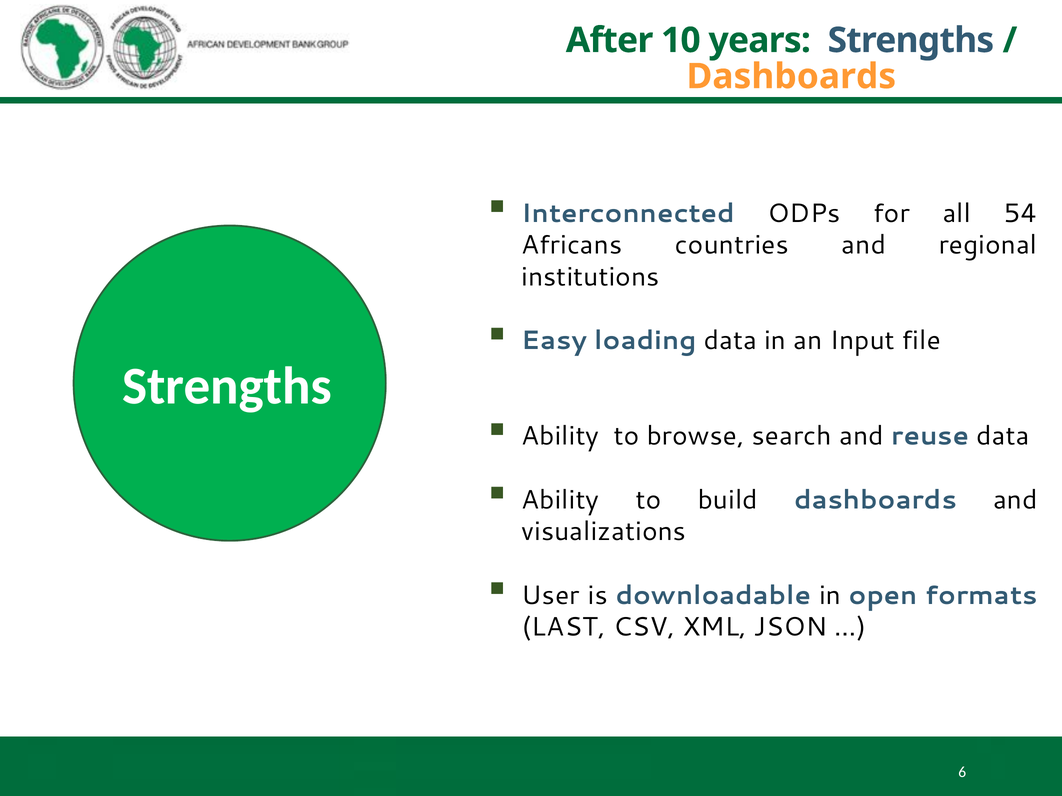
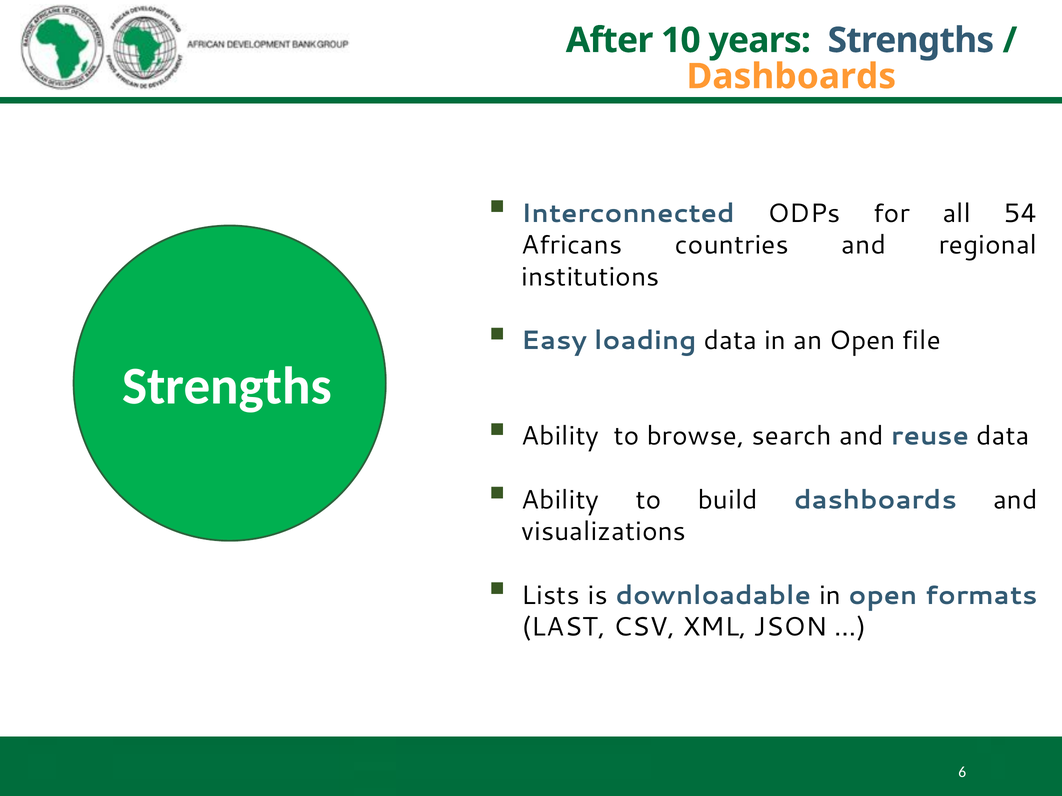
an Input: Input -> Open (862, 341)
User: User -> Lists (551, 596)
